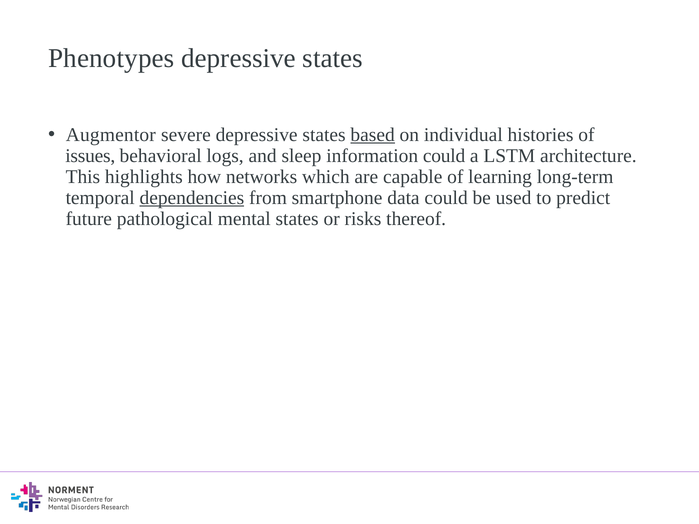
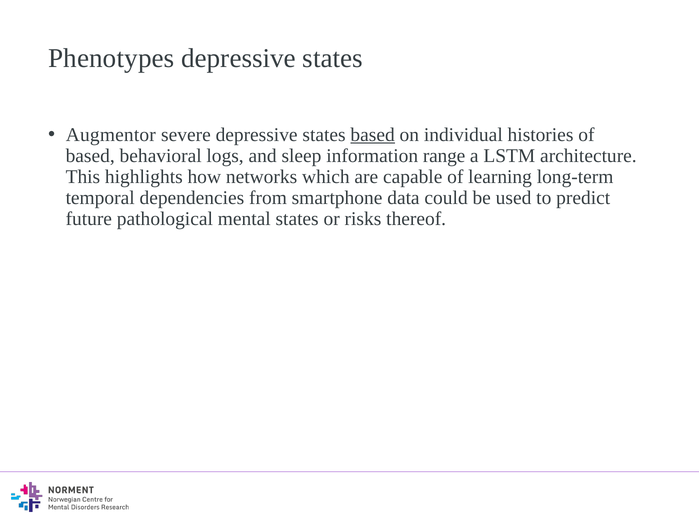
issues: issues -> based (90, 156)
information could: could -> range (444, 156)
dependencies underline: present -> none (192, 198)
